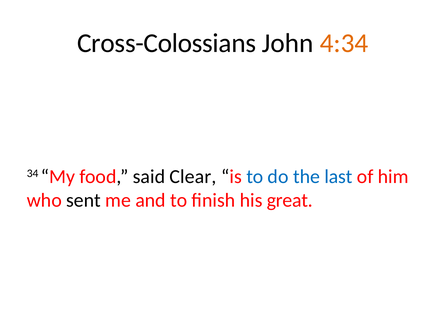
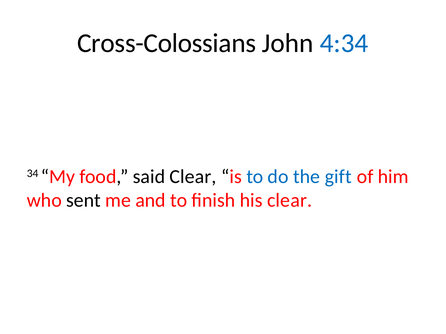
4:34 colour: orange -> blue (344, 43)
last: last -> gift (338, 177)
his great: great -> clear (290, 201)
